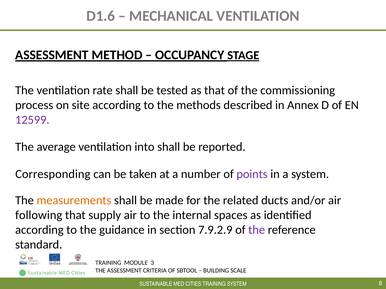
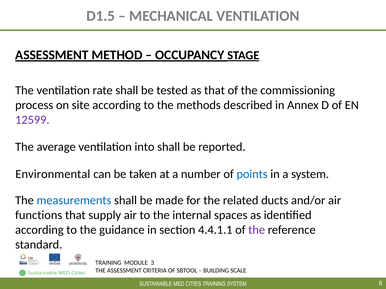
D1.6: D1.6 -> D1.5 (101, 16)
Corresponding: Corresponding -> Environmental (53, 174)
points colour: purple -> blue (252, 174)
measurements colour: orange -> blue (74, 201)
following: following -> functions (39, 215)
7.9.2.9: 7.9.2.9 -> 4.4.1.1 (215, 230)
